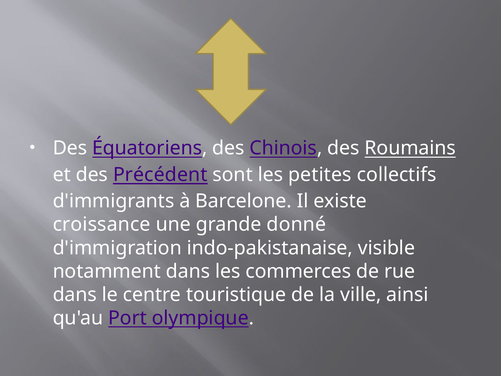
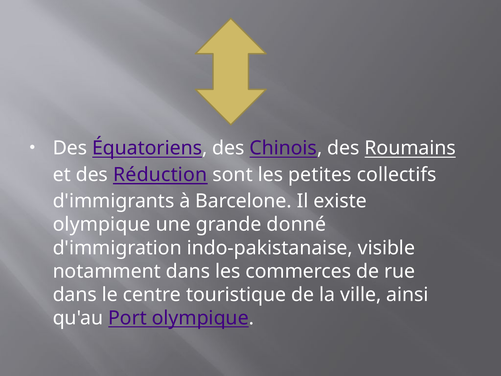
Précédent: Précédent -> Réduction (160, 175)
croissance: croissance -> olympique (102, 224)
